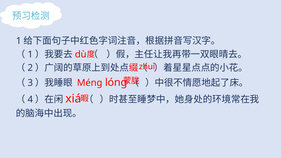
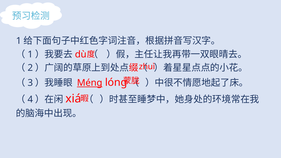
Méng underline: none -> present (90, 83)
